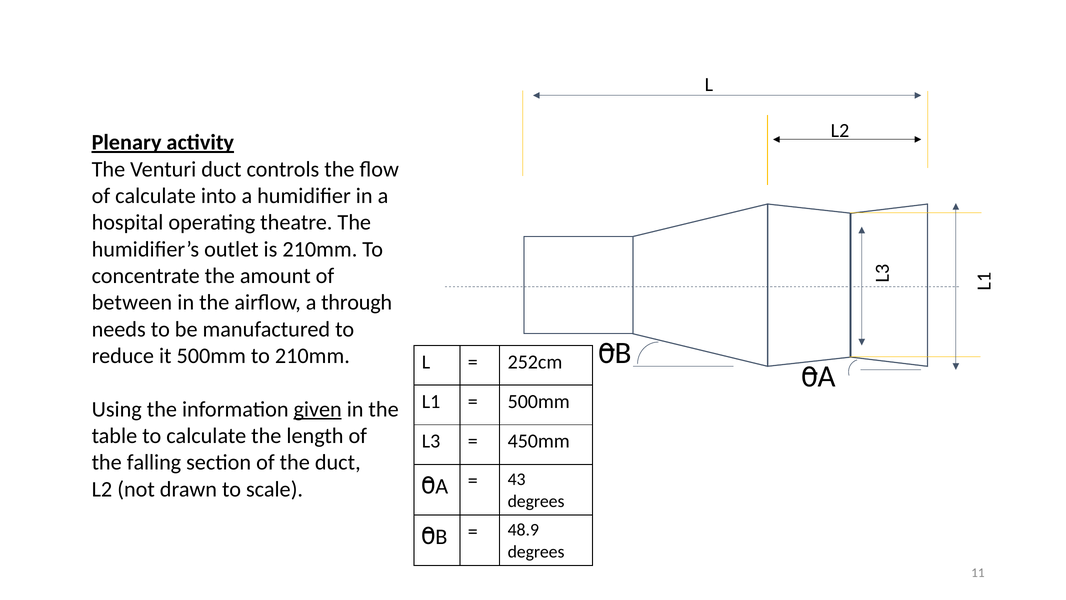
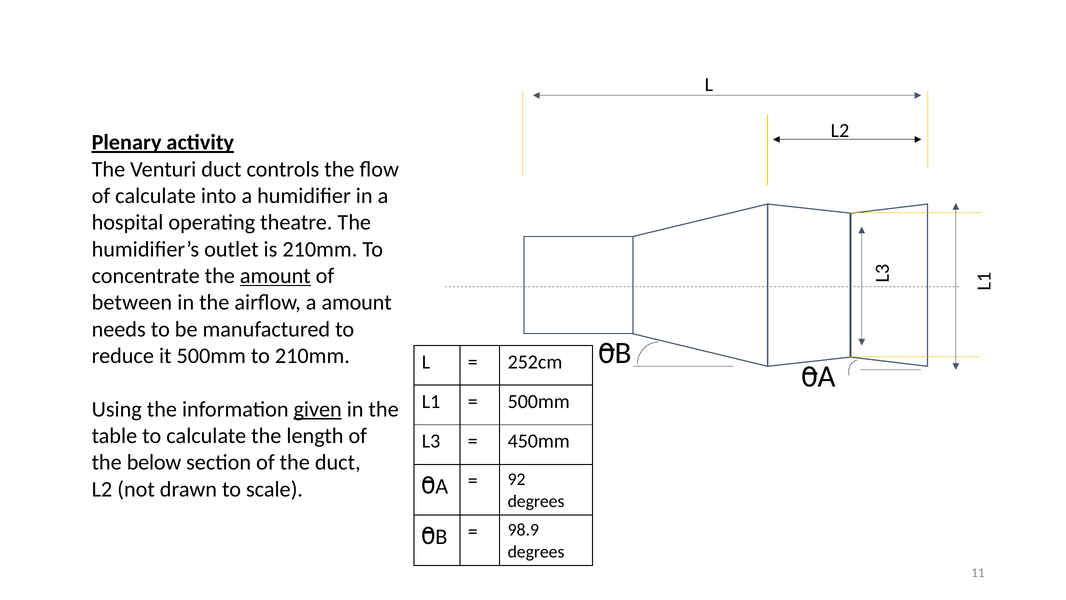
amount underline: none -> present (275, 276)
a through: through -> amount (357, 302)
falling: falling -> below (154, 462)
43: 43 -> 92 (517, 479)
48.9: 48.9 -> 98.9 (523, 530)
